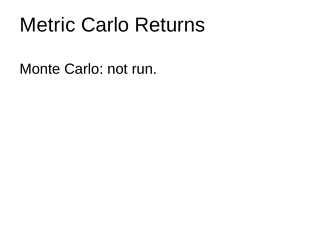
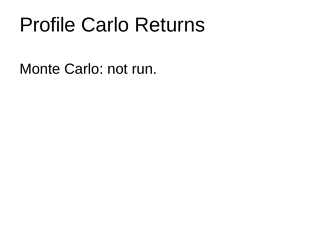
Metric: Metric -> Profile (48, 25)
